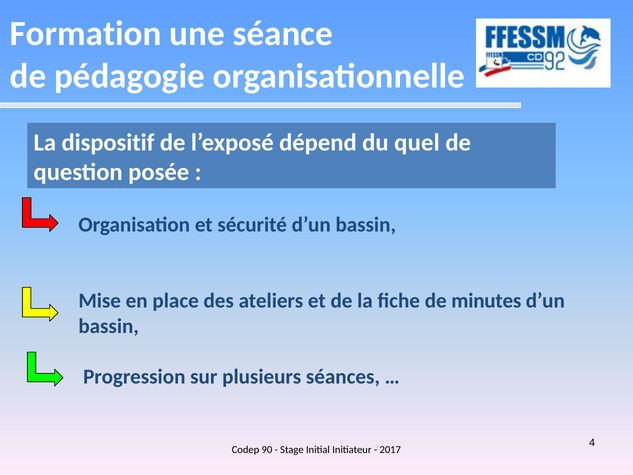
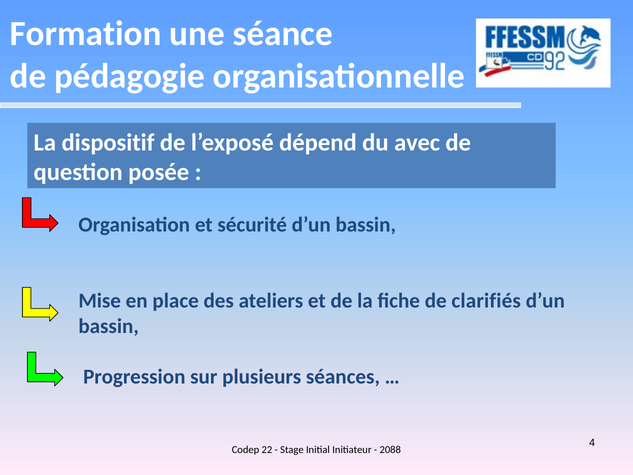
quel: quel -> avec (417, 142)
minutes: minutes -> clarifiés (486, 301)
90: 90 -> 22 (267, 450)
2017: 2017 -> 2088 (390, 450)
